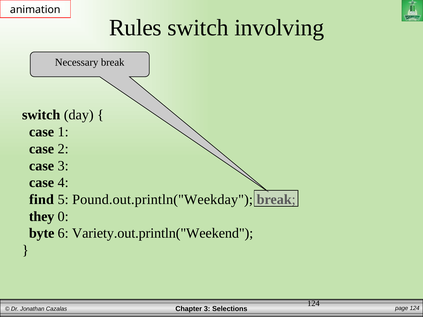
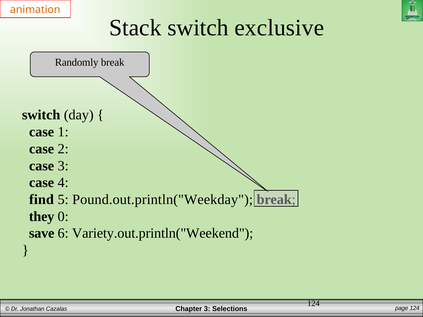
animation colour: black -> orange (35, 10)
Rules: Rules -> Stack (135, 28)
involving: involving -> exclusive (279, 28)
Necessary: Necessary -> Randomly (77, 62)
byte: byte -> save (42, 234)
